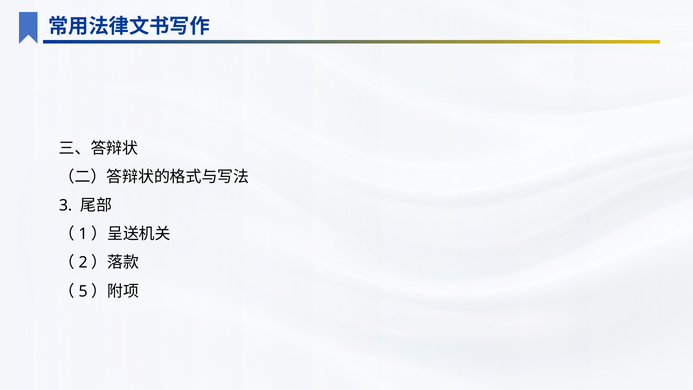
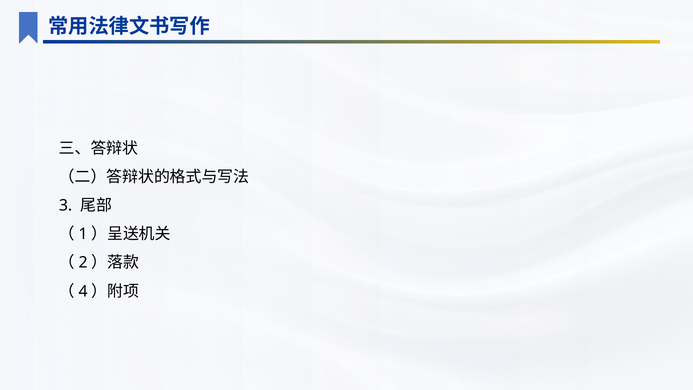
5: 5 -> 4 (83, 291)
